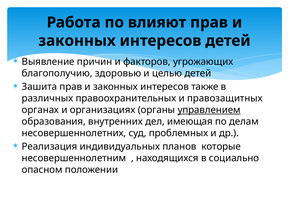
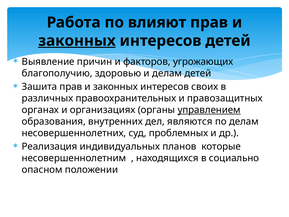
законных underline: none -> present (77, 41)
и целью: целью -> делам (167, 73)
также: также -> своих (205, 87)
имеющая: имеющая -> являются (190, 121)
